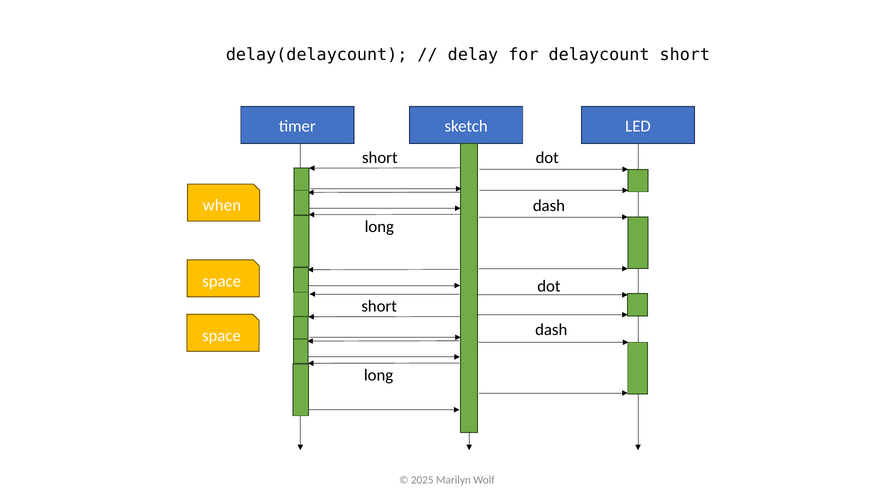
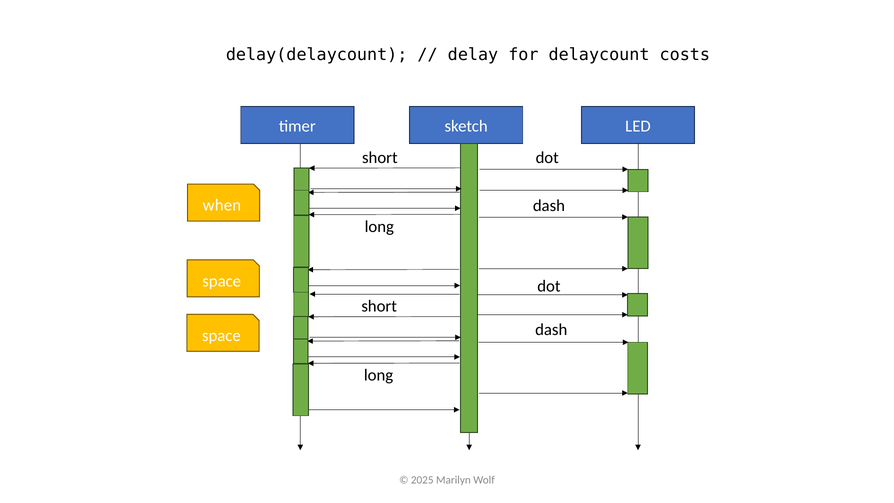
delaycount short: short -> costs (685, 55)
